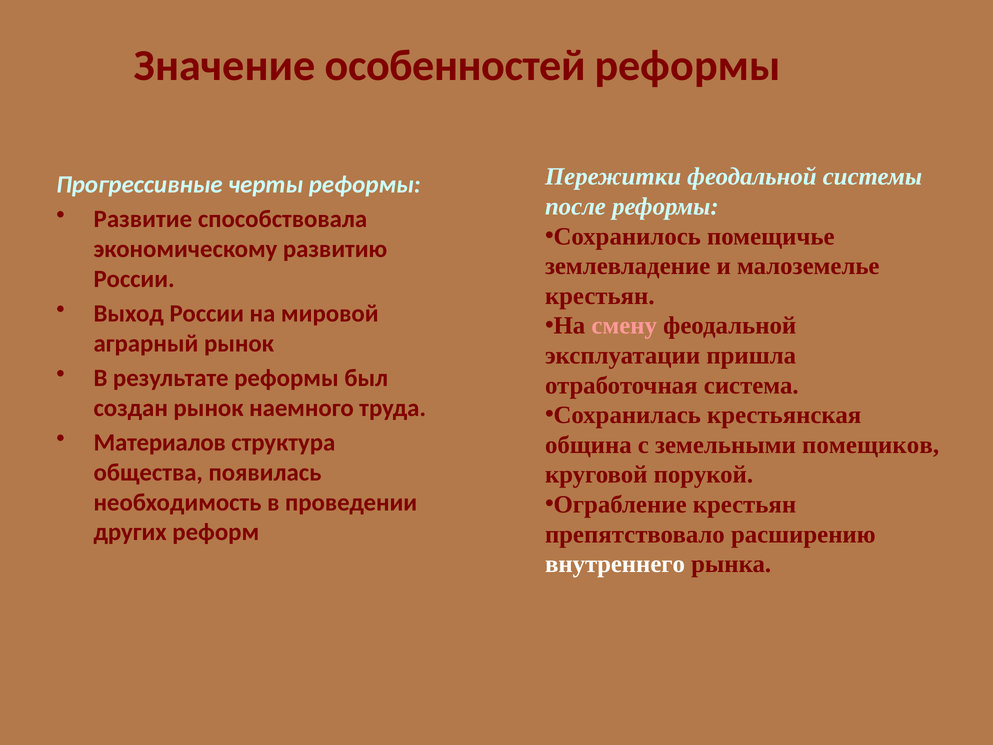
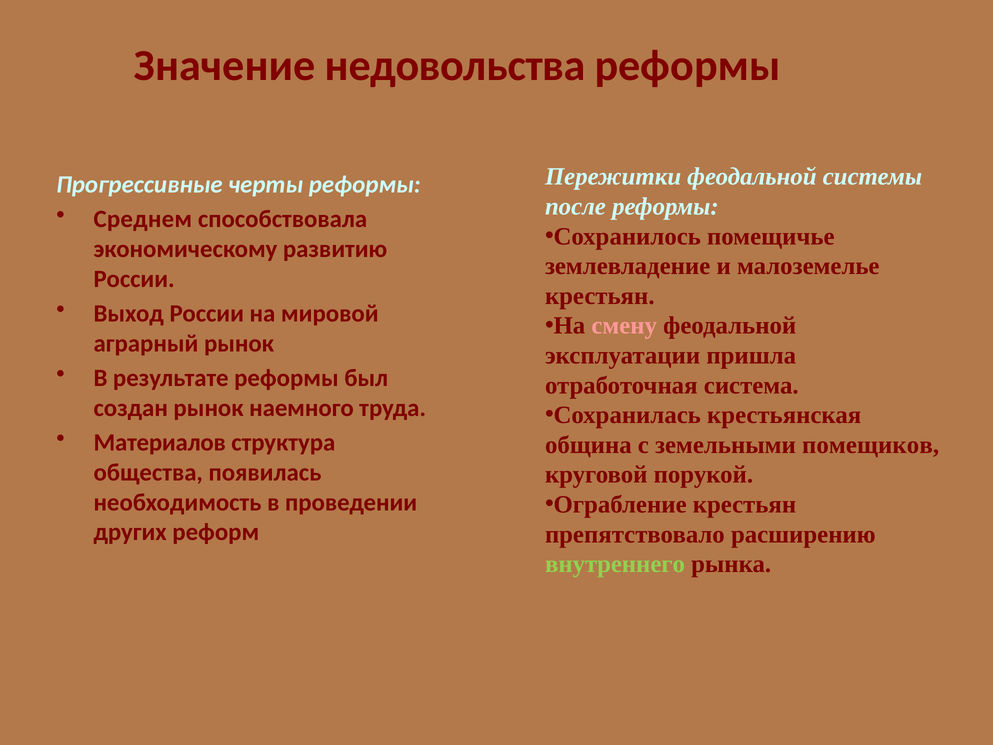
особенностей: особенностей -> недовольства (455, 66)
Развитие: Развитие -> Среднем (143, 219)
внутреннего colour: white -> light green (615, 564)
